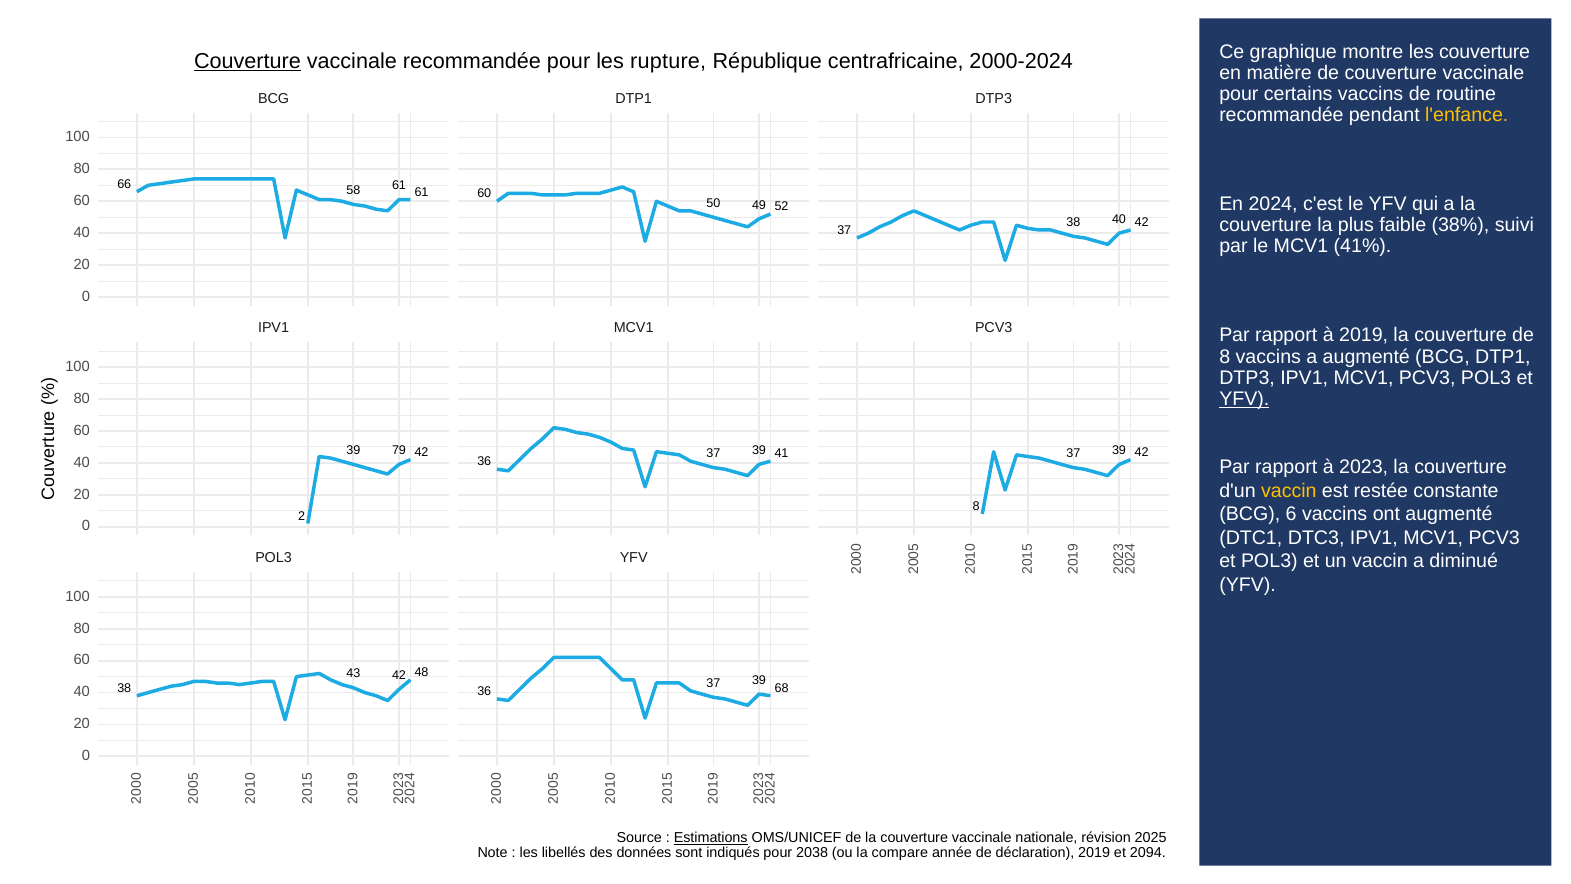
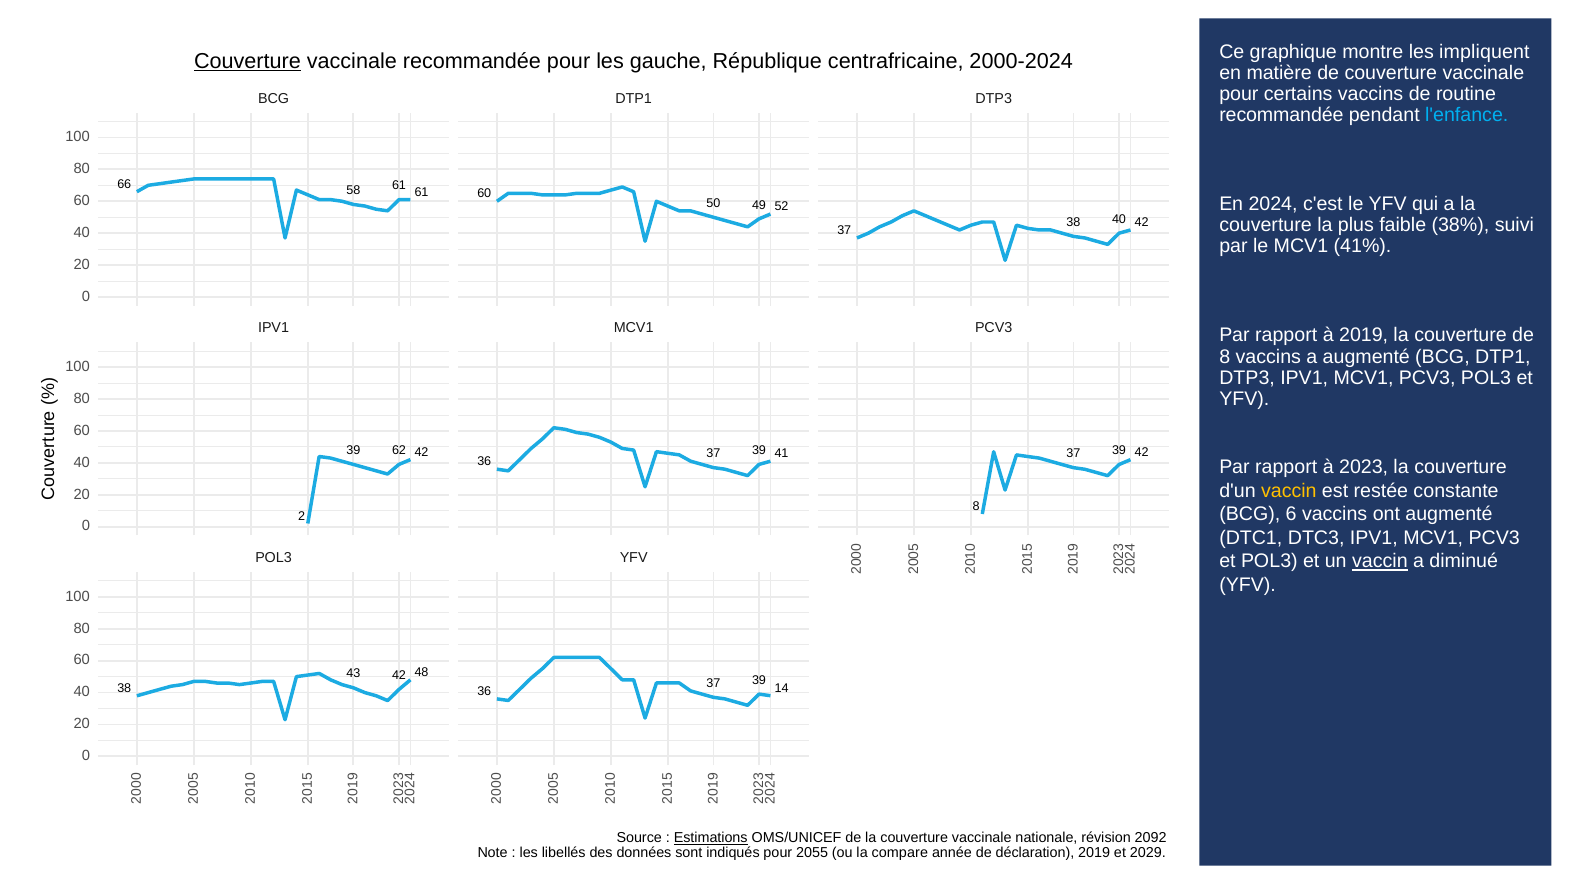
les couverture: couverture -> impliquent (1484, 52)
rupture: rupture -> gauche (668, 61)
l'enfance colour: yellow -> light blue (1467, 115)
YFV underline: present -> none (1244, 399)
79: 79 -> 62 (399, 450)
vaccin underline: none -> present (1380, 561)
68: 68 -> 14 (782, 688)
2025: 2025 -> 2092 (1151, 838)
2038: 2038 -> 2055 (812, 853)
2094: 2094 -> 2029 (1148, 853)
